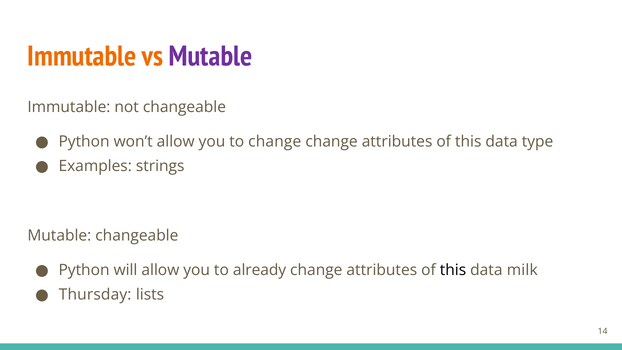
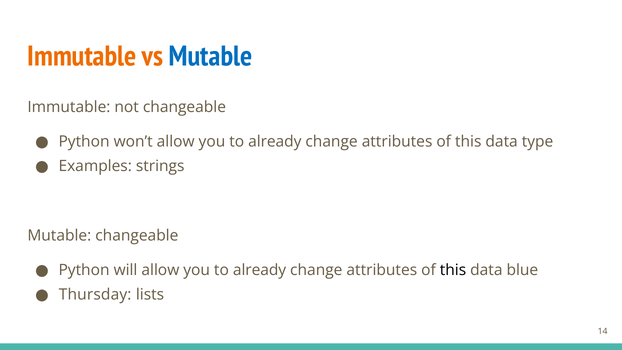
Mutable colour: purple -> blue (211, 56)
change: change -> already (275, 142)
milk: milk -> blue (522, 270)
